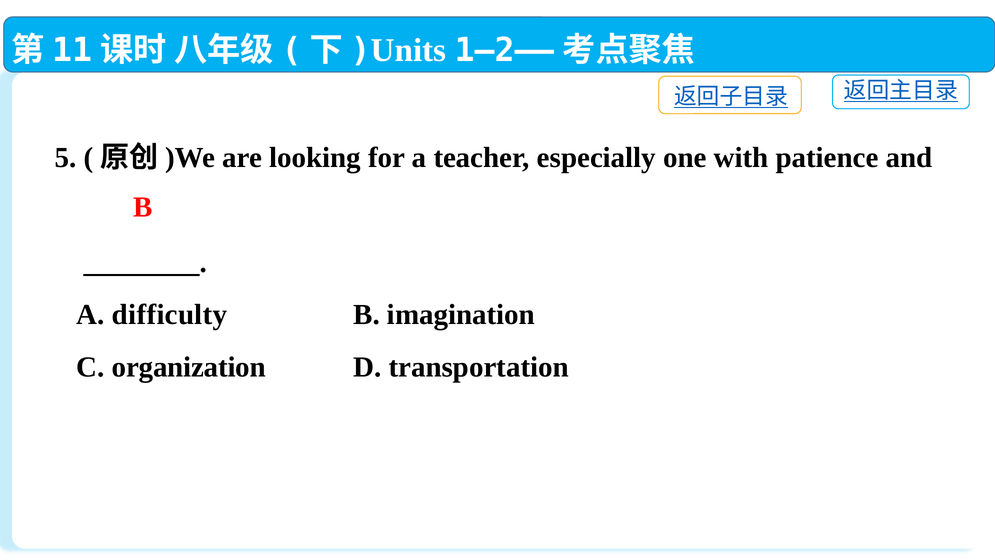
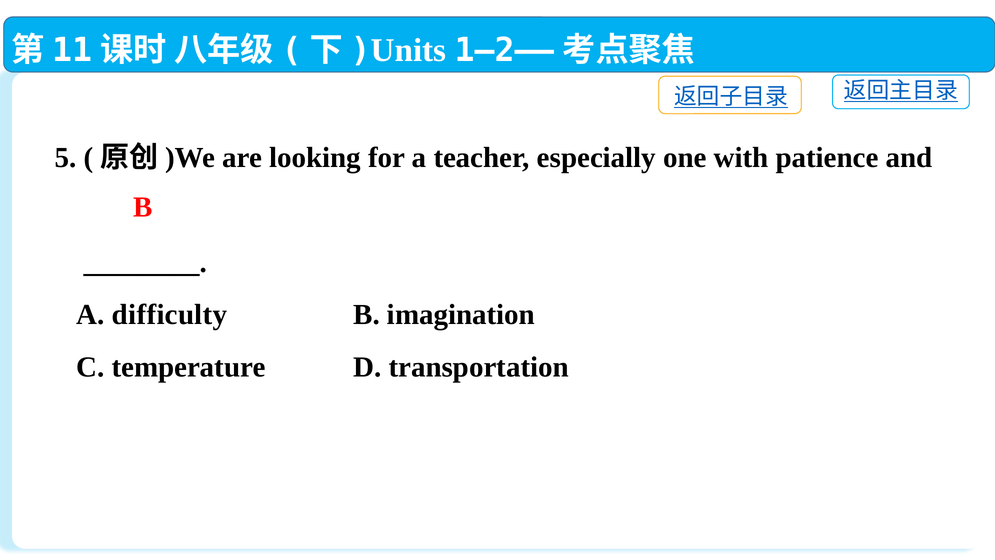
organization: organization -> temperature (189, 367)
